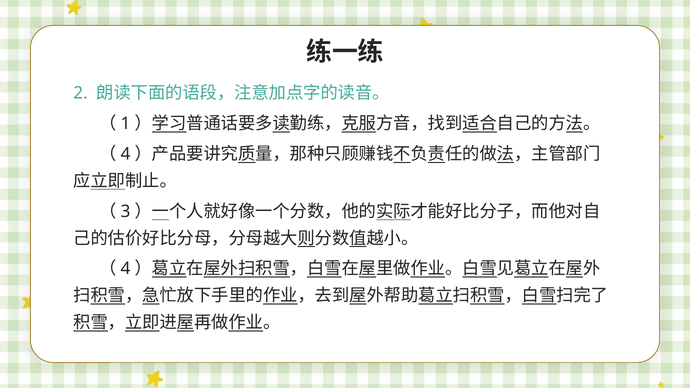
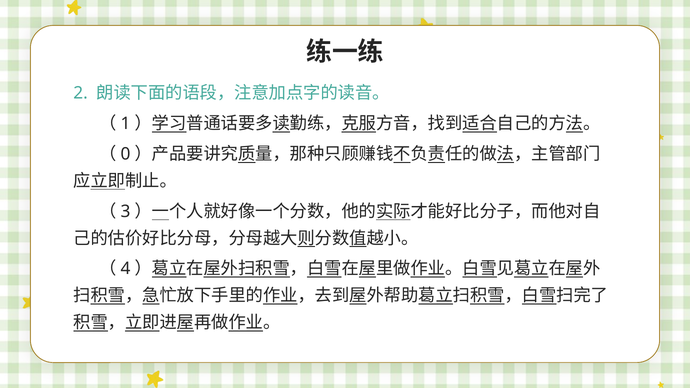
4: 4 -> 0 (126, 154)
